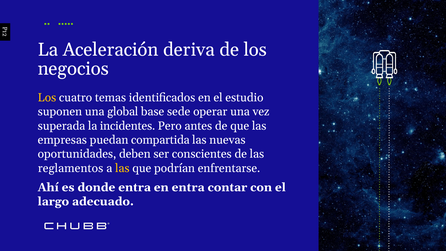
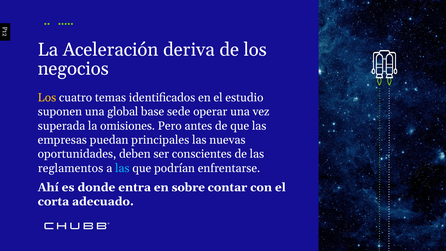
incidentes: incidentes -> omisiones (128, 126)
compartida: compartida -> principales (160, 140)
las colour: yellow -> light blue (122, 168)
en entra: entra -> sobre (188, 187)
largo: largo -> corta (53, 201)
